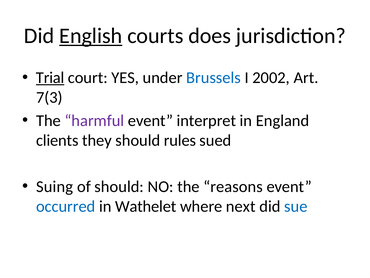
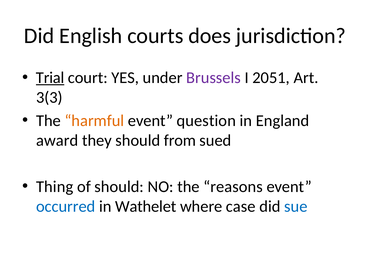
English underline: present -> none (91, 36)
Brussels colour: blue -> purple (214, 78)
2002: 2002 -> 2051 (271, 78)
7(3: 7(3 -> 3(3 (49, 97)
harmful colour: purple -> orange (94, 120)
interpret: interpret -> question (206, 120)
clients: clients -> award (57, 140)
rules: rules -> from (180, 140)
Suing: Suing -> Thing (55, 186)
next: next -> case (241, 206)
